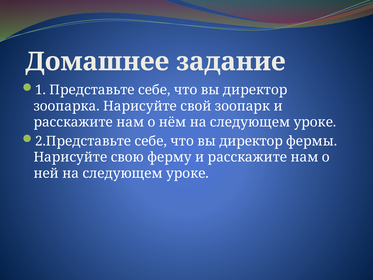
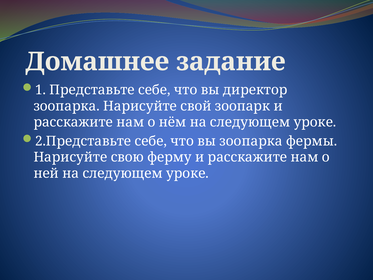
директор: директор -> зоопарка (251, 141)
